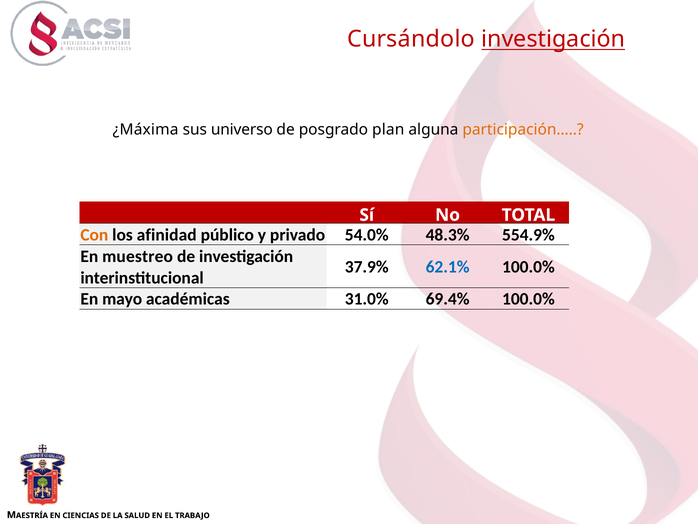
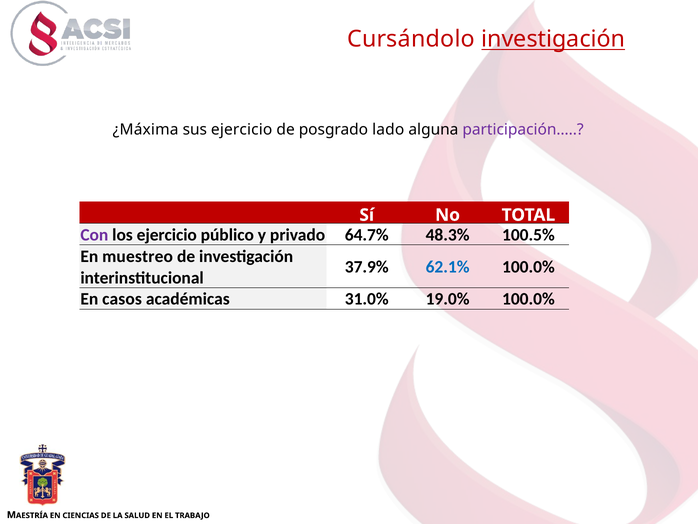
sus universo: universo -> ejercicio (242, 130)
plan: plan -> lado (388, 130)
participación… colour: orange -> purple (523, 130)
Con colour: orange -> purple (94, 235)
los afinidad: afinidad -> ejercicio (167, 235)
54.0%: 54.0% -> 64.7% (367, 235)
554.9%: 554.9% -> 100.5% (528, 235)
mayo: mayo -> casos (122, 299)
69.4%: 69.4% -> 19.0% (448, 299)
